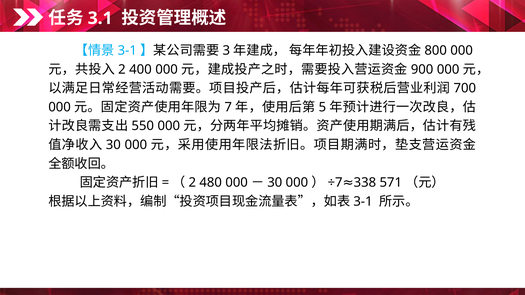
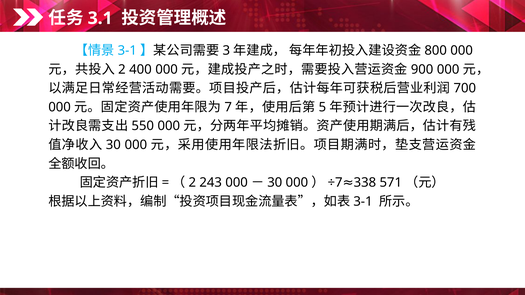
480: 480 -> 243 (211, 183)
